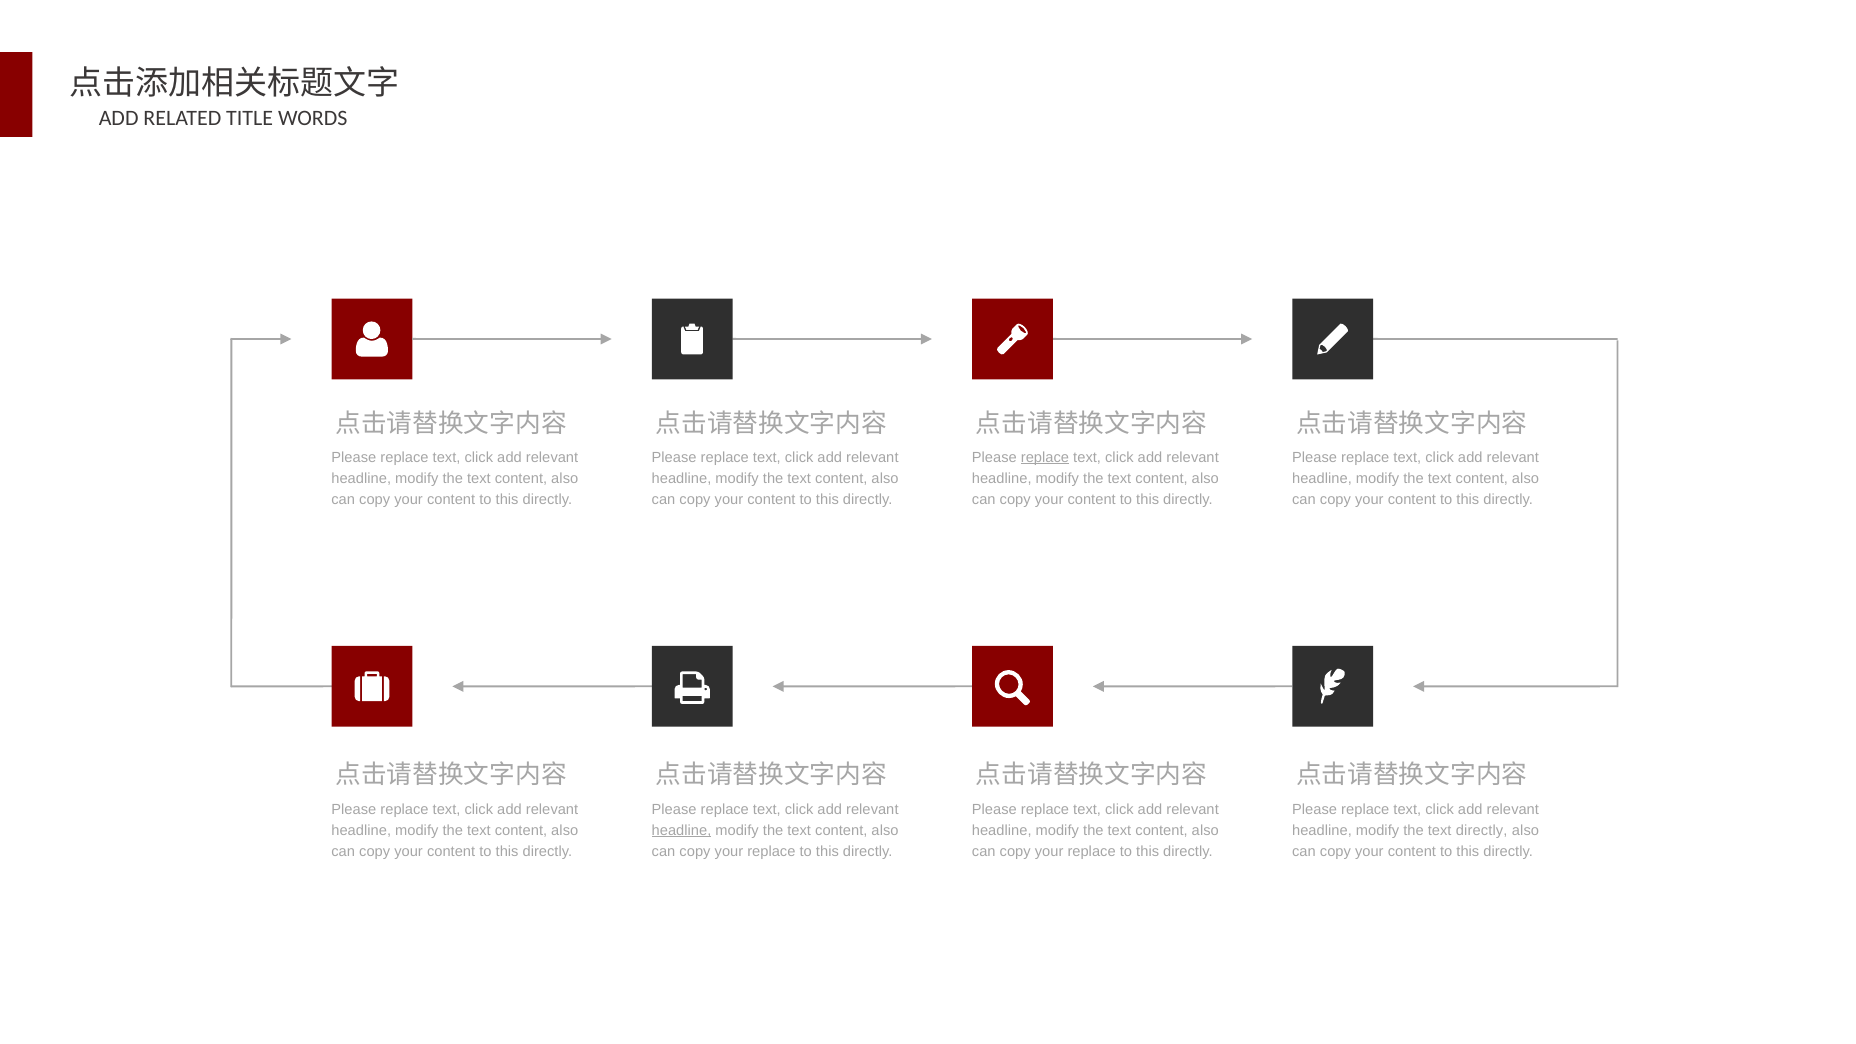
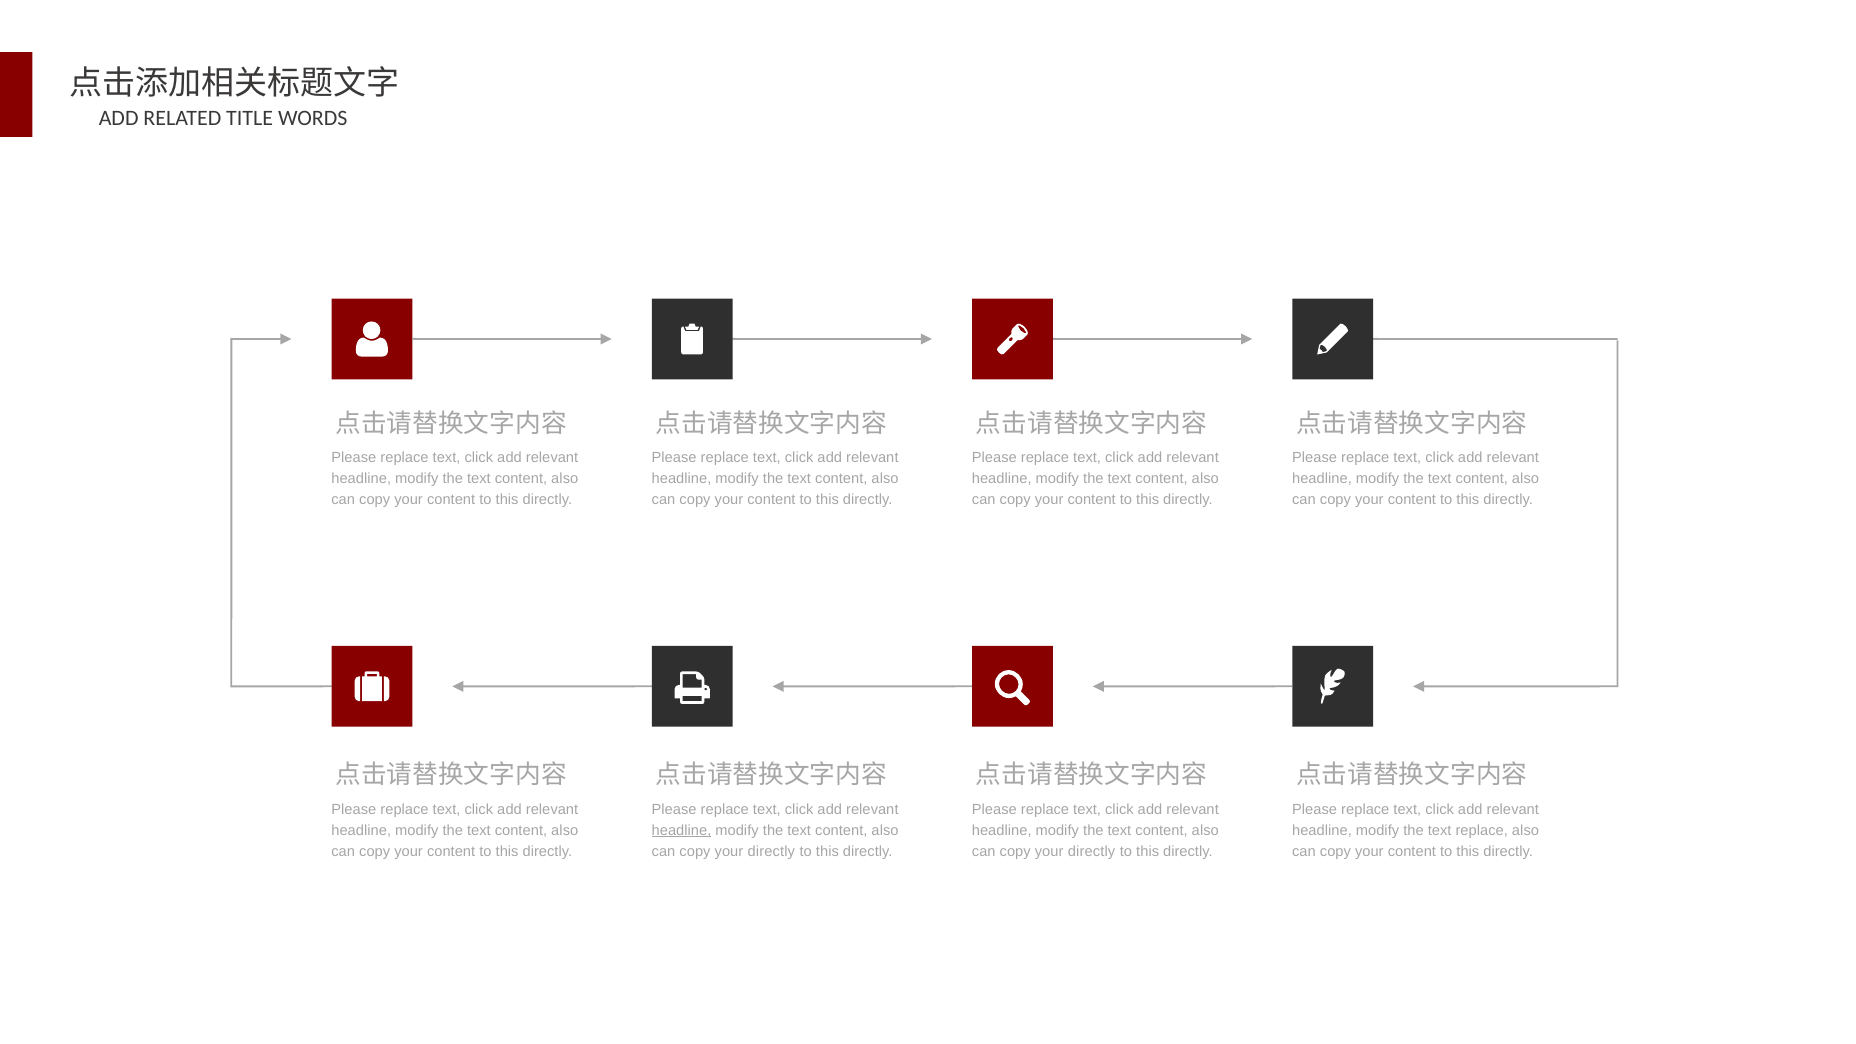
replace underline: present -> none (1045, 457)
text directly: directly -> replace (1482, 830)
replace: replace -> directly (771, 851)
replace: replace -> directly (1092, 851)
